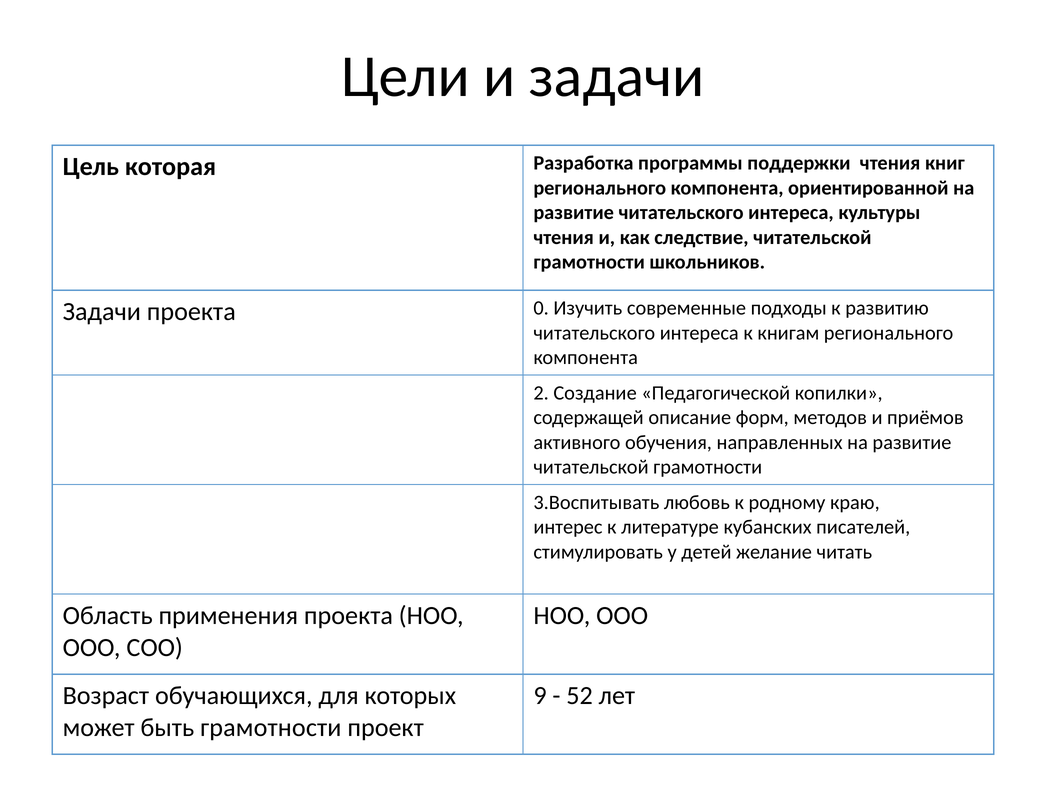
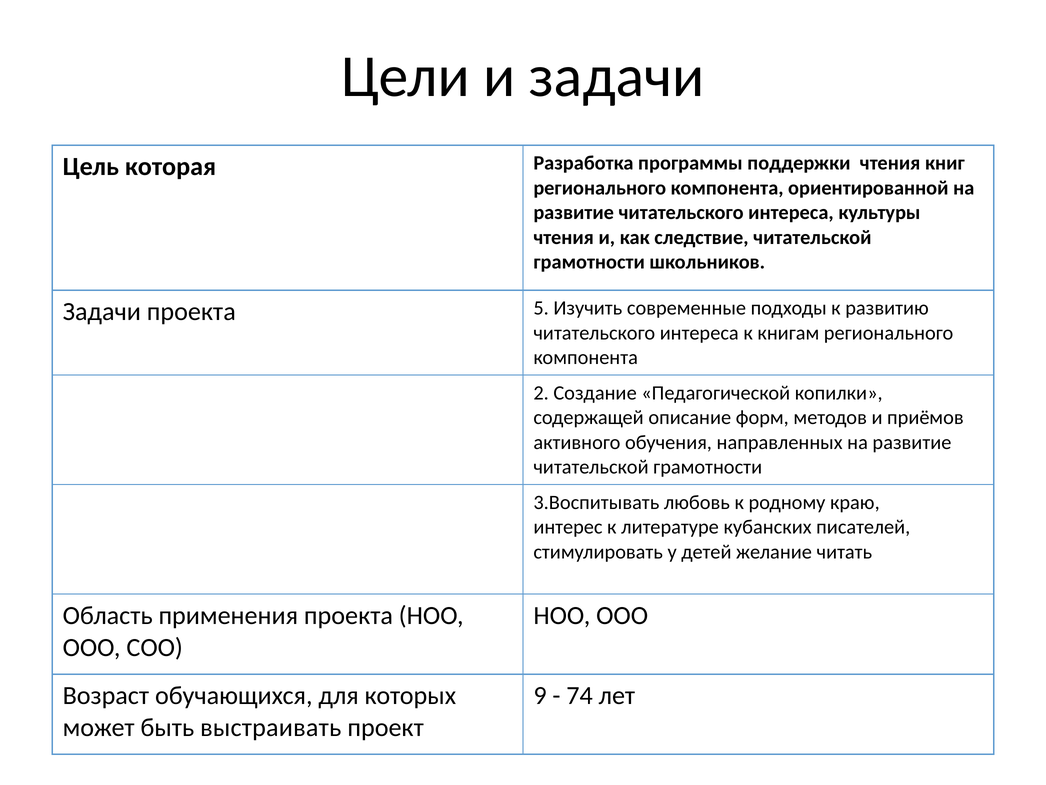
0: 0 -> 5 (541, 308)
52: 52 -> 74 (580, 695)
быть грамотности: грамотности -> выстраивать (271, 727)
